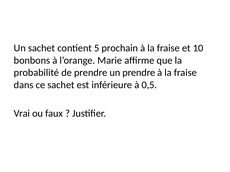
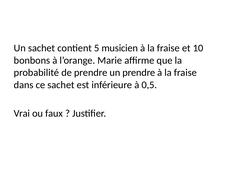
prochain: prochain -> musicien (120, 48)
